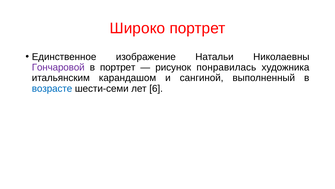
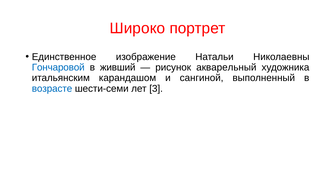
Гончаровой colour: purple -> blue (58, 67)
в портрет: портрет -> живший (118, 67)
понравилась: понравилась -> акварельный (226, 67)
6: 6 -> 3 (156, 88)
